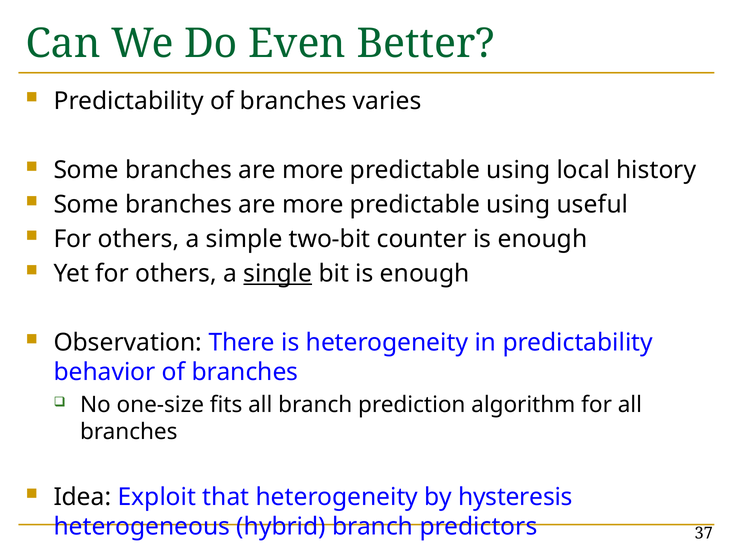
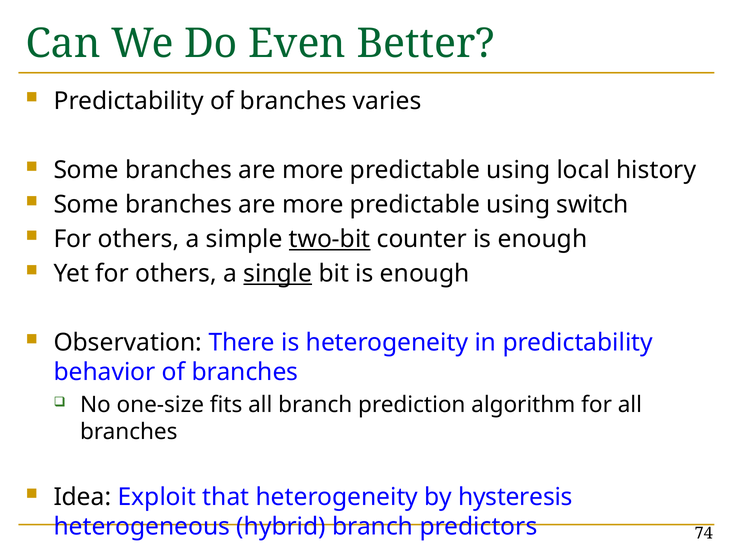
useful: useful -> switch (593, 204)
two-bit underline: none -> present (330, 239)
37: 37 -> 74 (704, 533)
